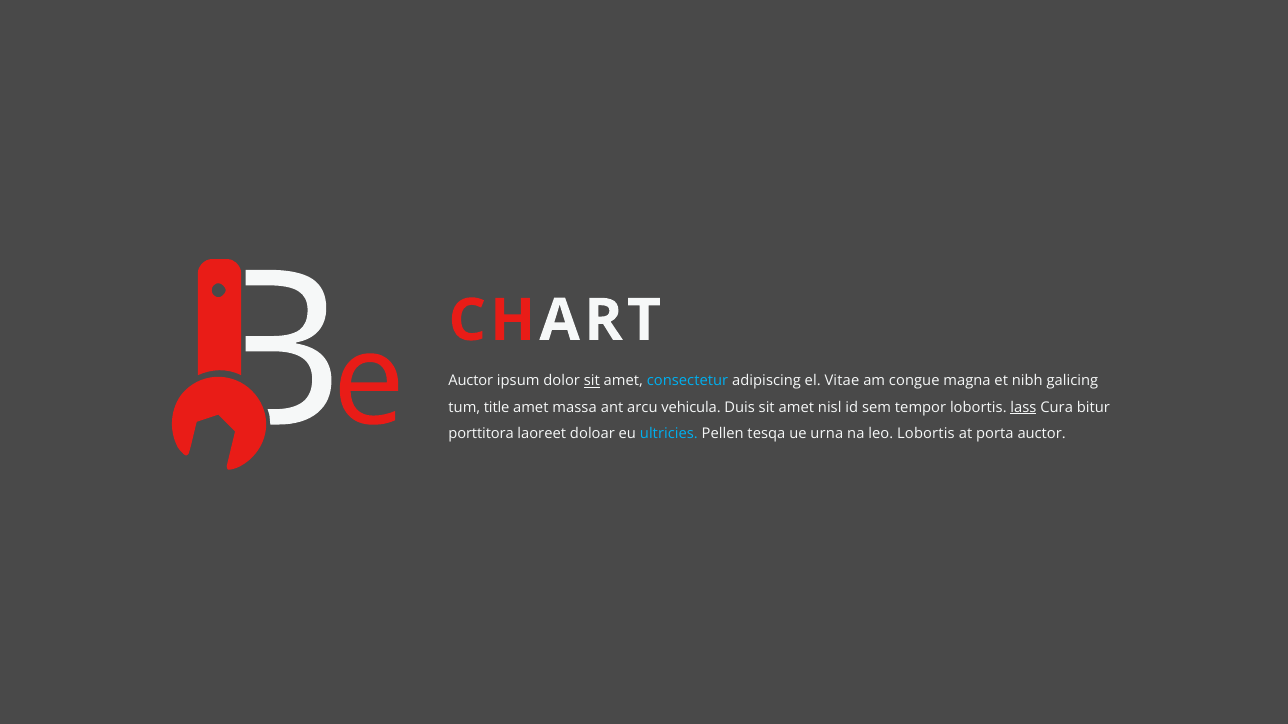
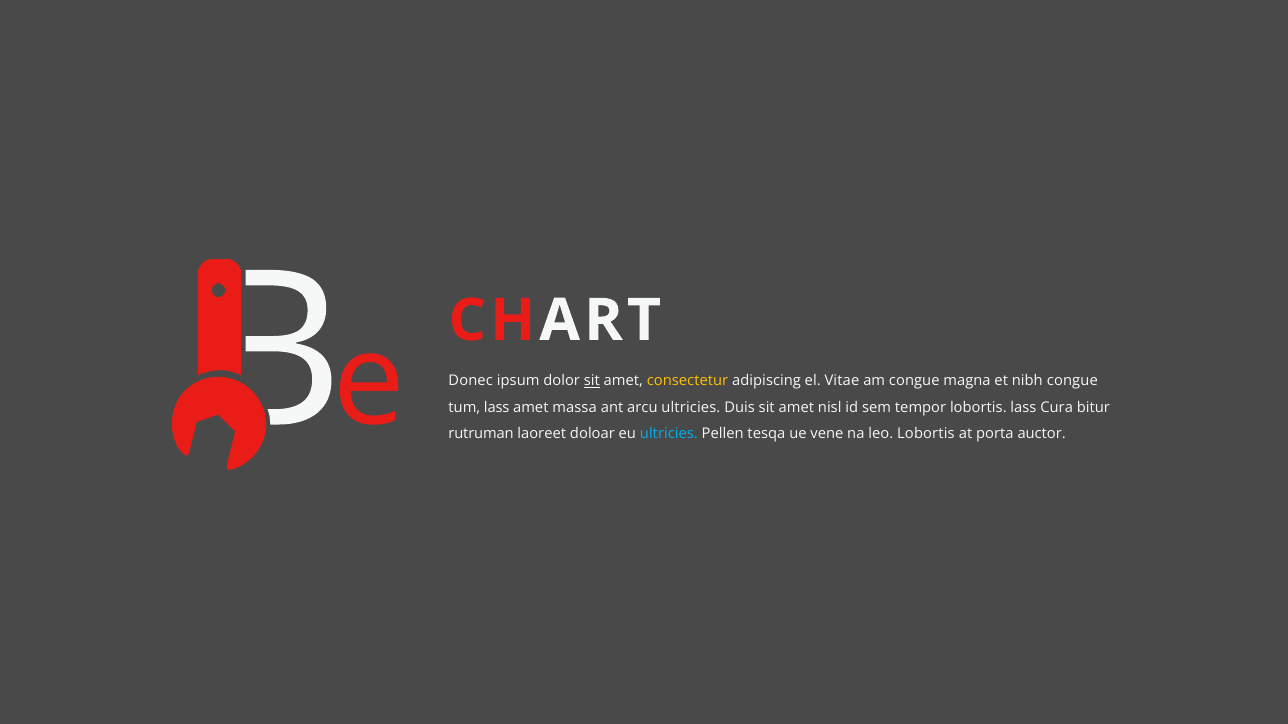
Auctor: Auctor -> Donec (471, 381)
consectetur colour: light blue -> yellow (688, 381)
nibh galicing: galicing -> congue (1072, 381)
tum title: title -> lass (497, 408)
arcu vehicula: vehicula -> ultricies (691, 408)
lass underline: present -> none (1023, 408)
porttitora: porttitora -> rutruman (481, 434)
urna: urna -> vene (827, 434)
